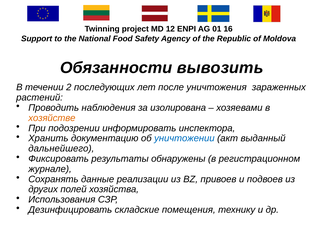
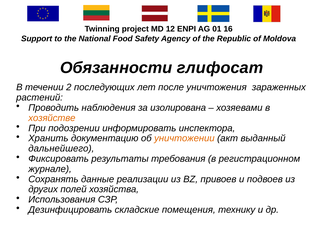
вывозить: вывозить -> глифосат (220, 68)
уничтожении colour: blue -> orange (184, 138)
обнаружены: обнаружены -> требования (178, 159)
